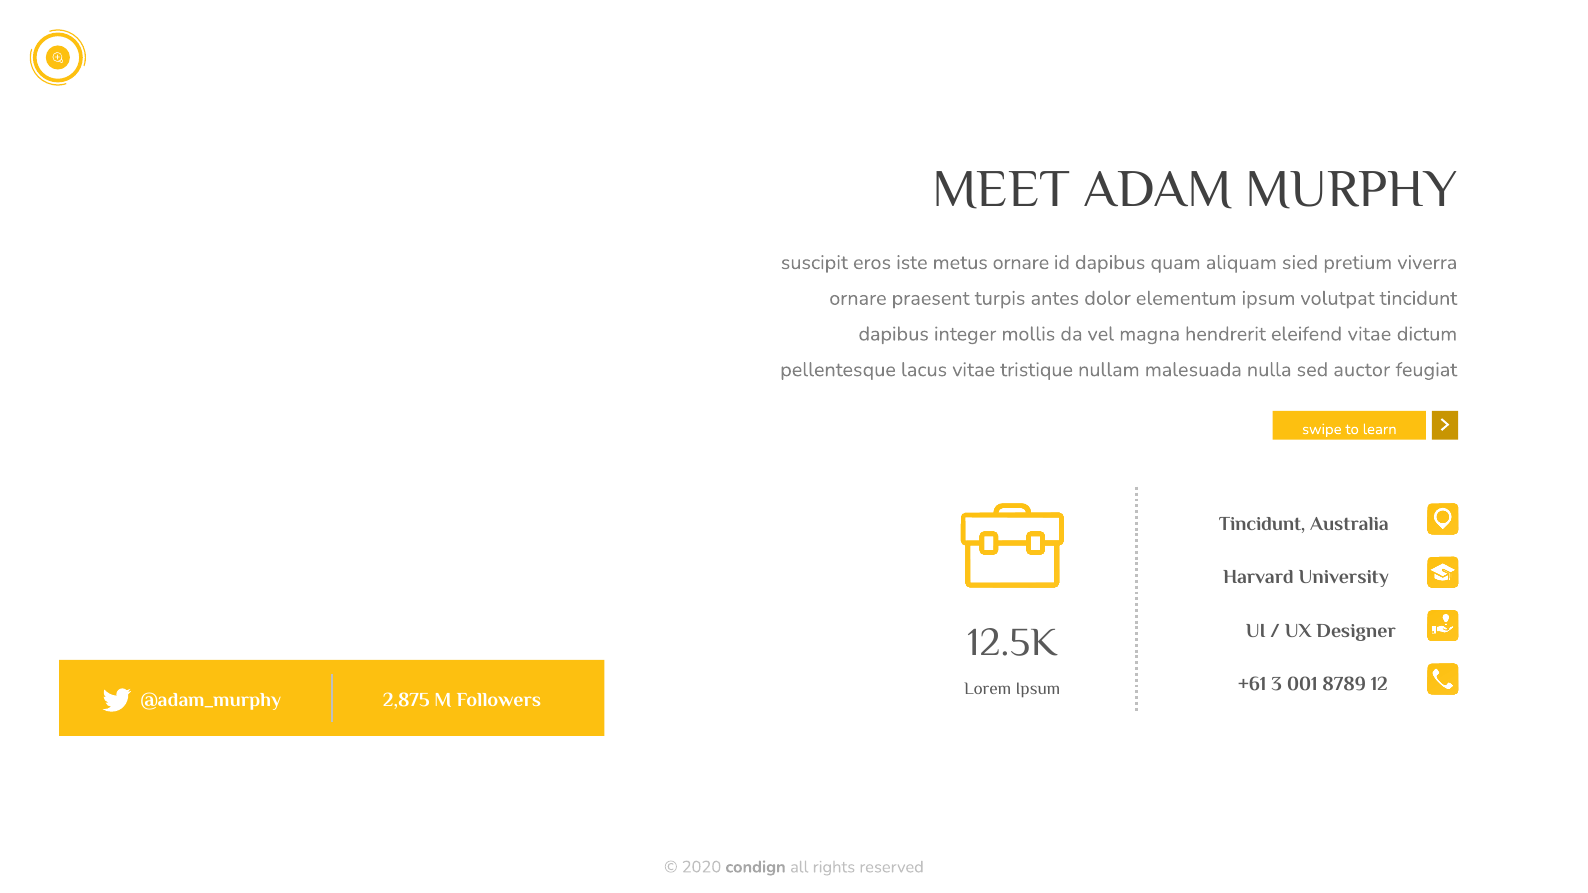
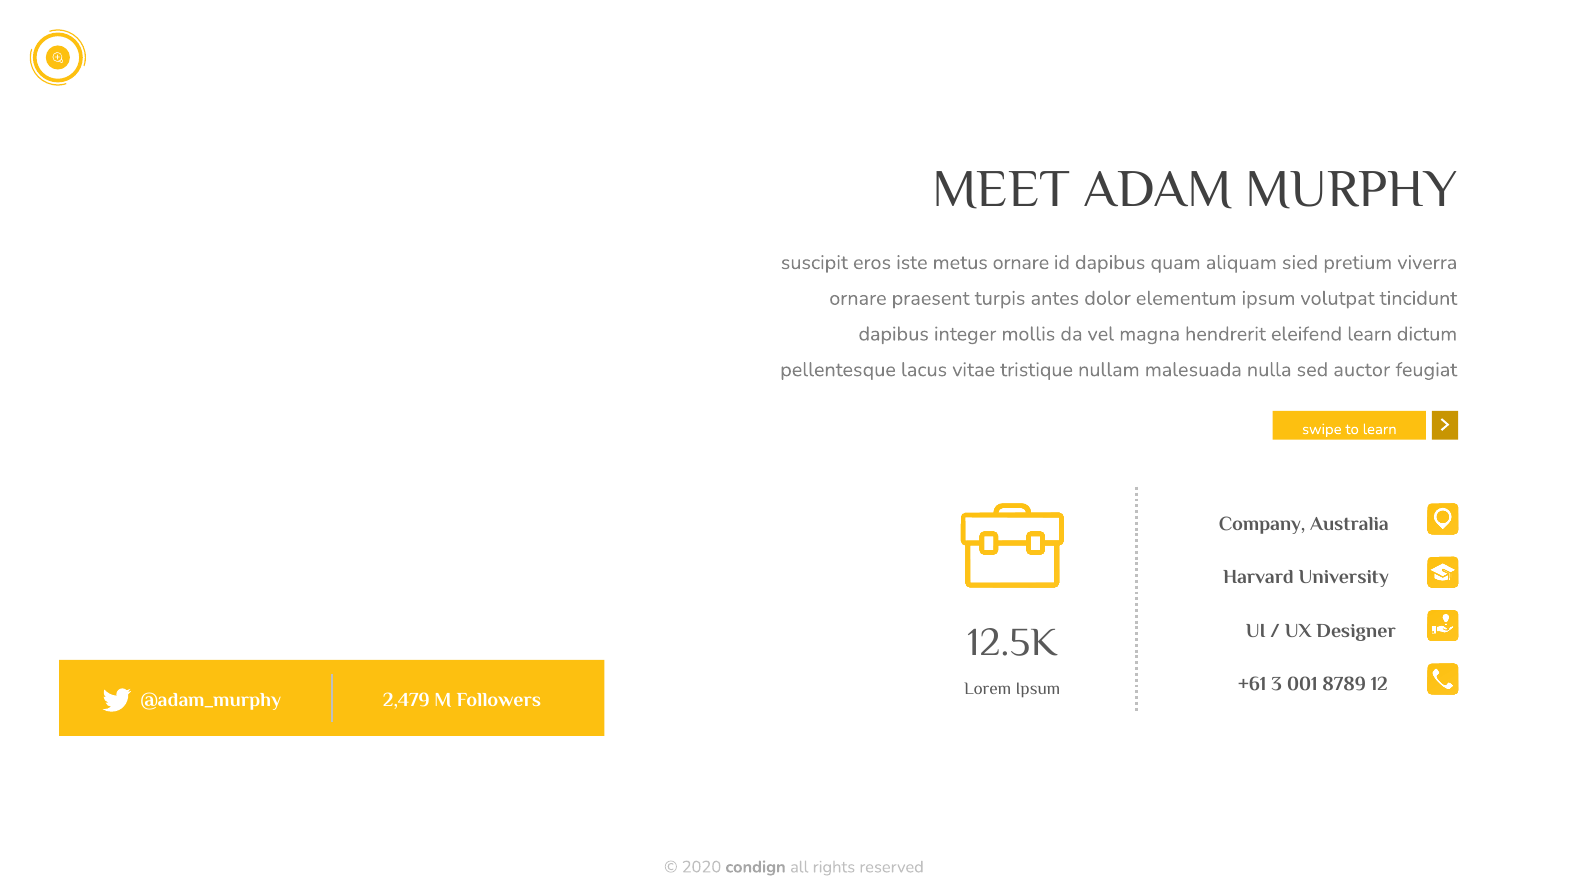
eleifend vitae: vitae -> learn (1370, 334)
Tincidunt: Tincidunt -> Company (1262, 524)
2,875: 2,875 -> 2,479 (406, 700)
